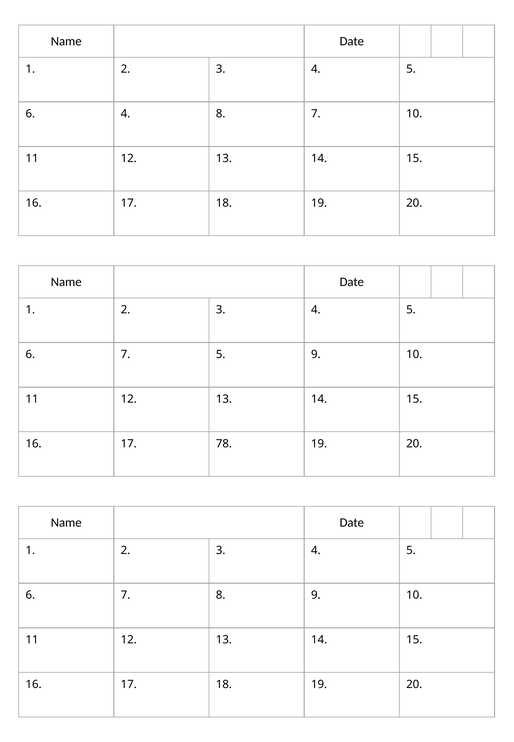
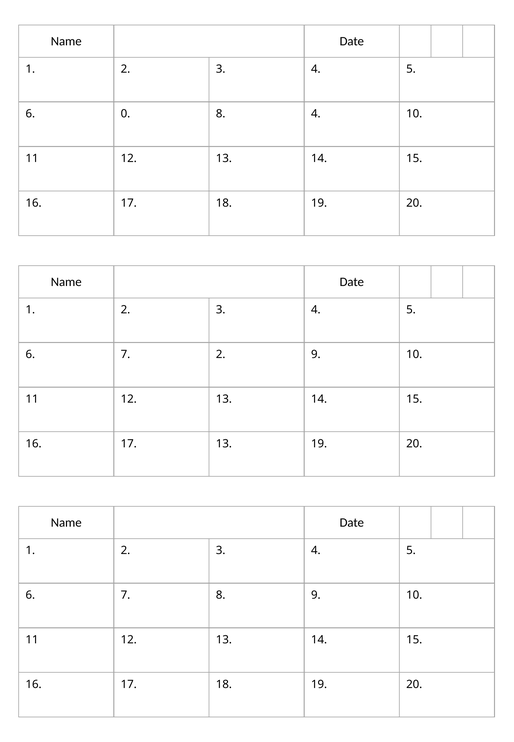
6 4: 4 -> 0 (126, 114)
8 7: 7 -> 4 (316, 114)
7 5: 5 -> 2 (221, 355)
17 78: 78 -> 13 (224, 444)
